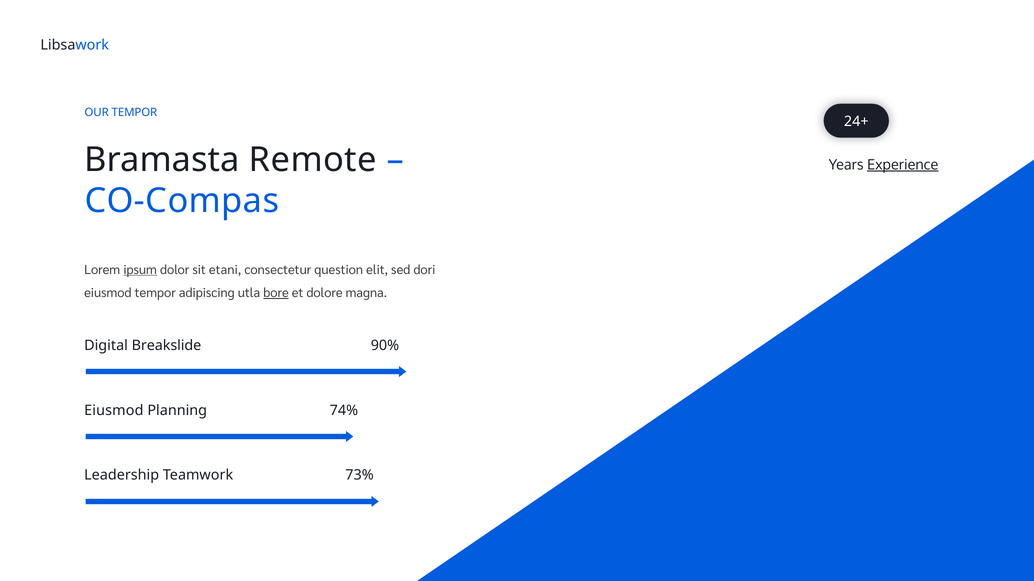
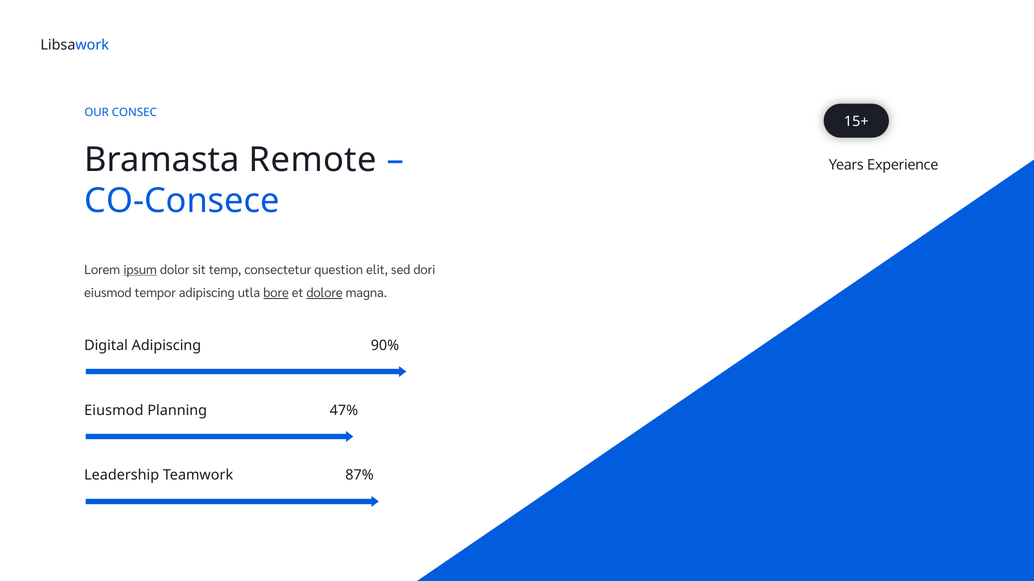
OUR TEMPOR: TEMPOR -> CONSEC (134, 113)
24+: 24+ -> 15+ (856, 122)
Experience underline: present -> none (903, 165)
CO-Compas: CO-Compas -> CO-Consece (182, 201)
etani: etani -> temp (225, 270)
dolore underline: none -> present (325, 293)
Digital Breakslide: Breakslide -> Adipiscing (166, 346)
74%: 74% -> 47% (344, 411)
73%: 73% -> 87% (360, 476)
